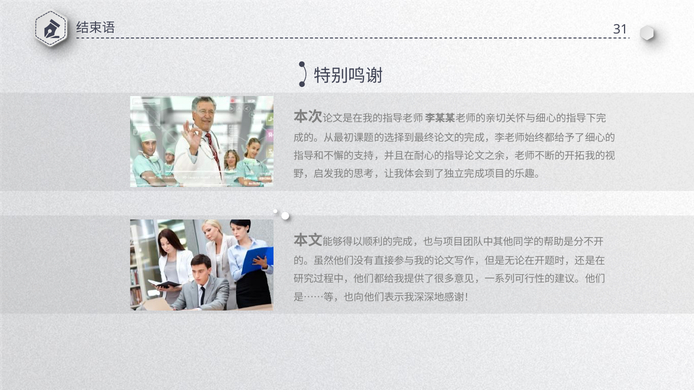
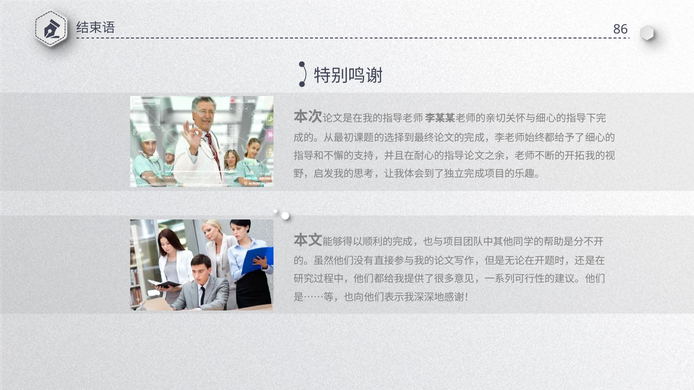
31: 31 -> 86 (621, 30)
